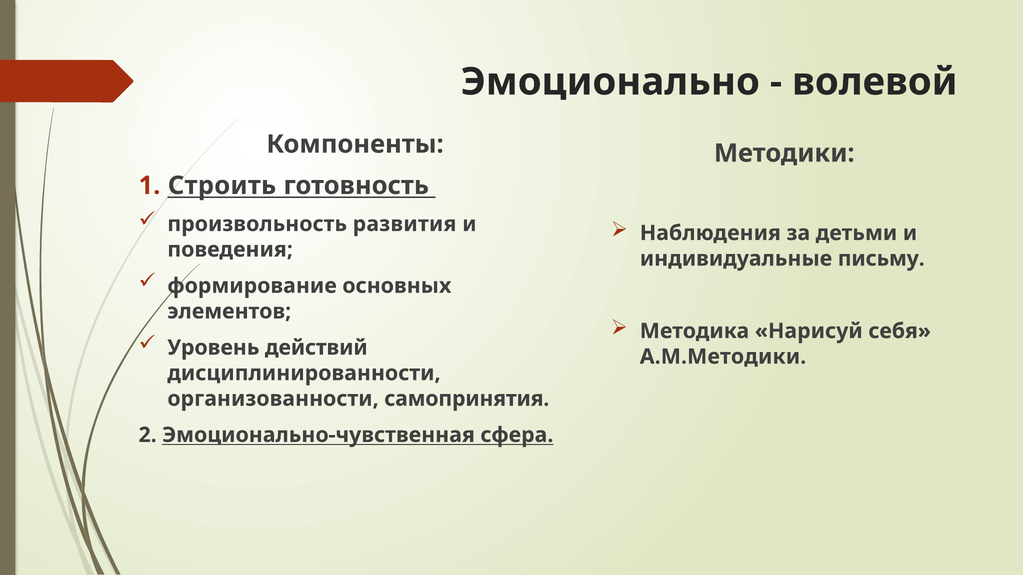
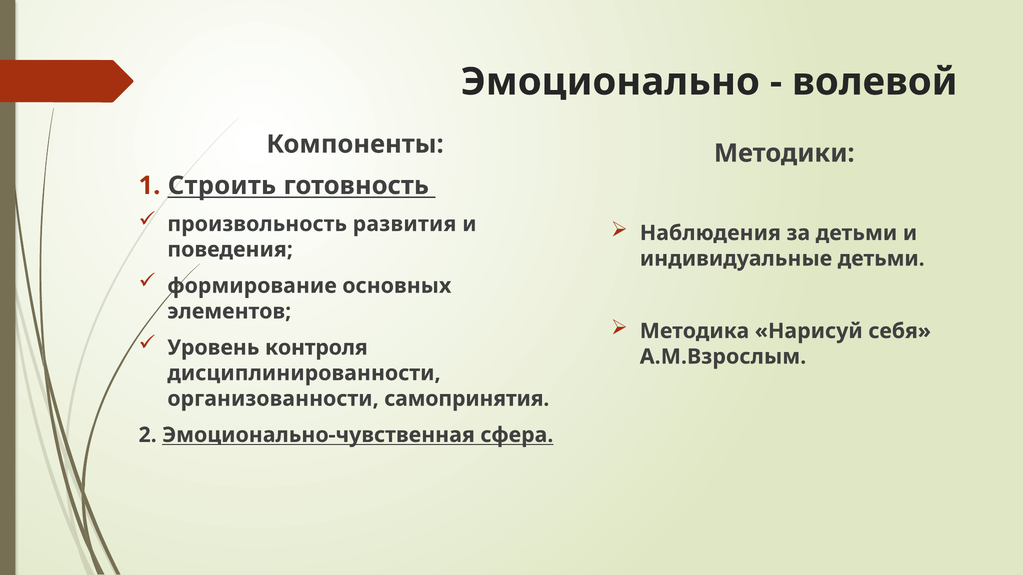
индивидуальные письму: письму -> детьми (881, 259)
действий: действий -> контроля (316, 348)
А.М.Методики: А.М.Методики -> А.М.Взрослым (723, 357)
